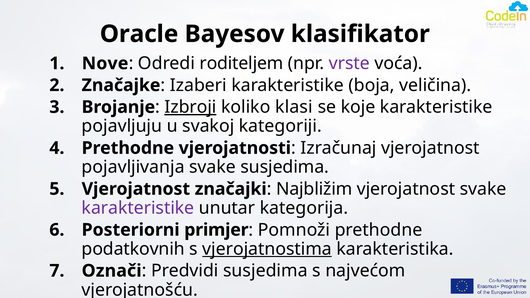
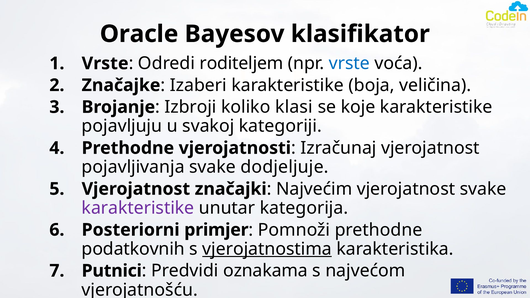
Nove: Nove -> Vrste (105, 63)
vrste colour: purple -> blue (349, 63)
Izbroji underline: present -> none (190, 107)
svake susjedima: susjedima -> dodjeljuje (285, 167)
Najbližim: Najbližim -> Najvećim (314, 189)
Označi: Označi -> Putnici (112, 271)
Predvidi susjedima: susjedima -> oznakama (265, 271)
